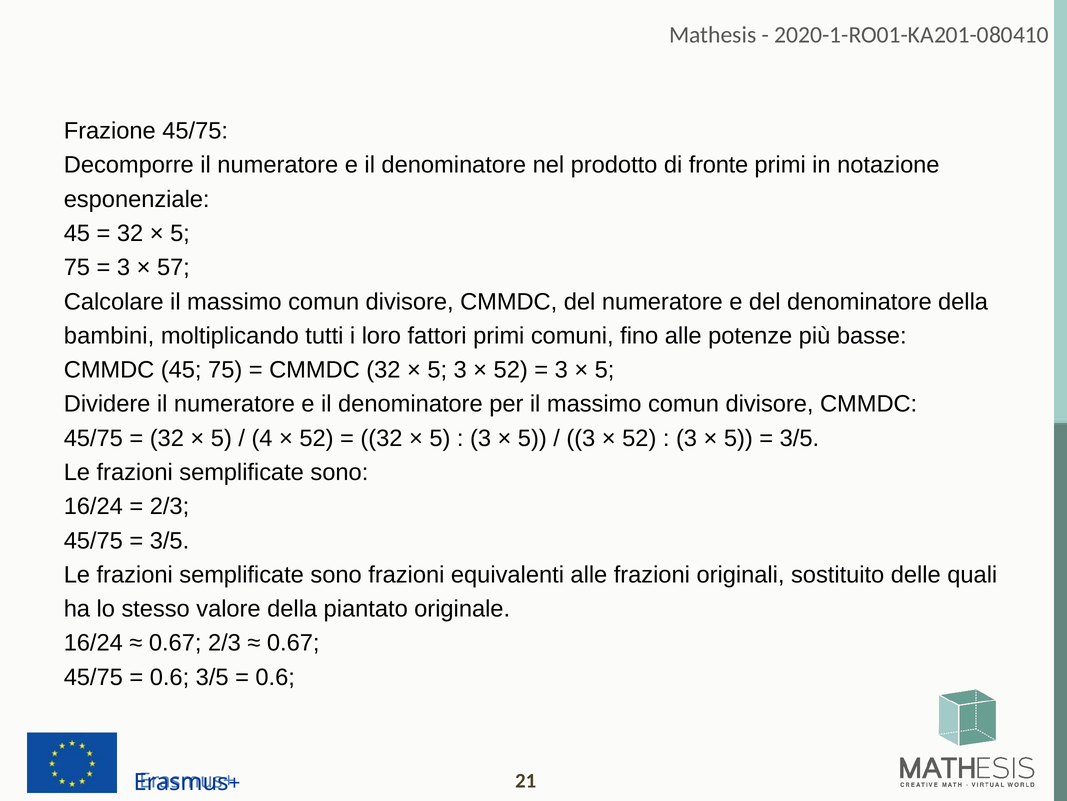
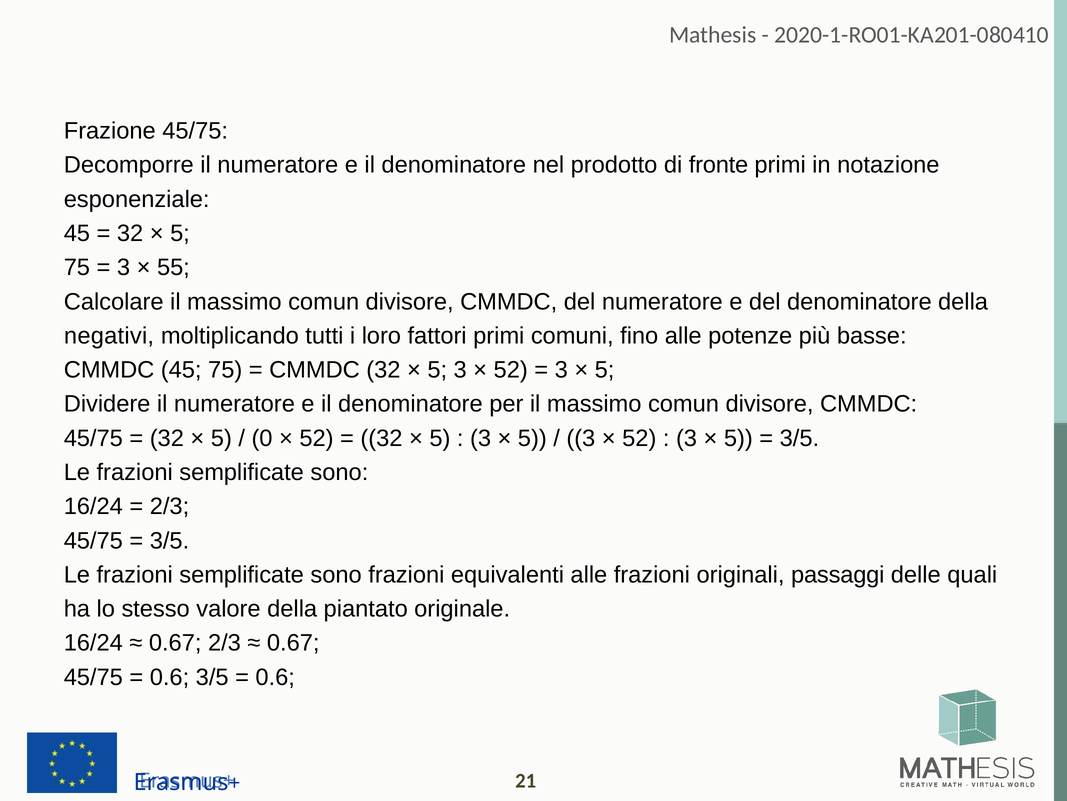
57: 57 -> 55 (173, 267)
bambini: bambini -> negativi (109, 336)
4: 4 -> 0 (262, 438)
sostituito: sostituito -> passaggi (838, 574)
